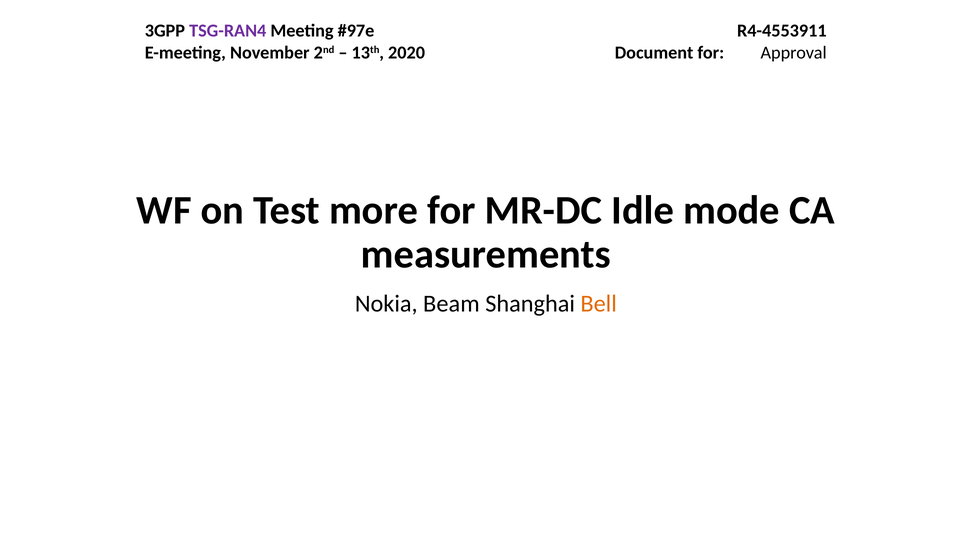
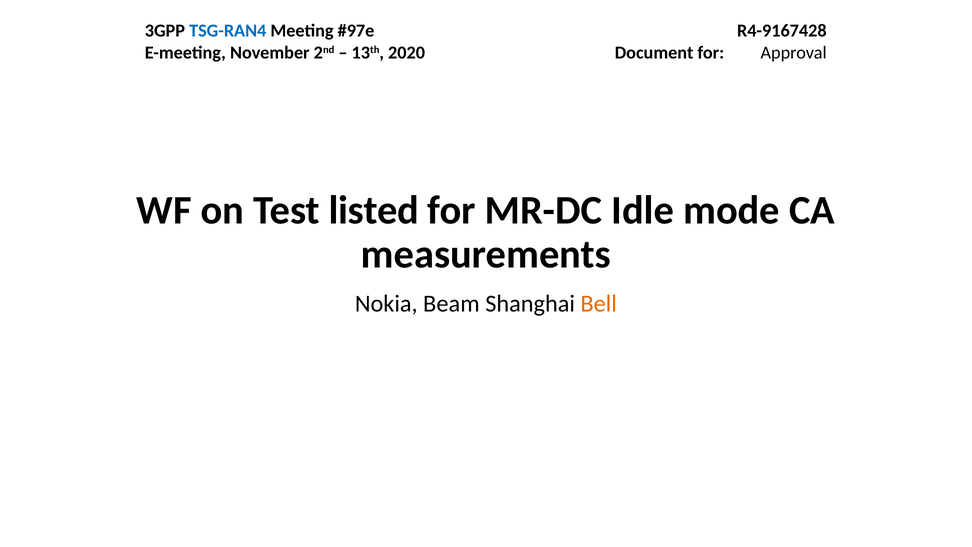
TSG-RAN4 colour: purple -> blue (228, 31)
R4-4553911: R4-4553911 -> R4-9167428 (782, 31)
more: more -> listed (374, 210)
